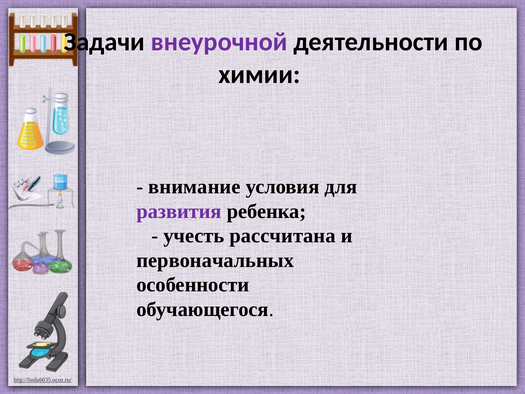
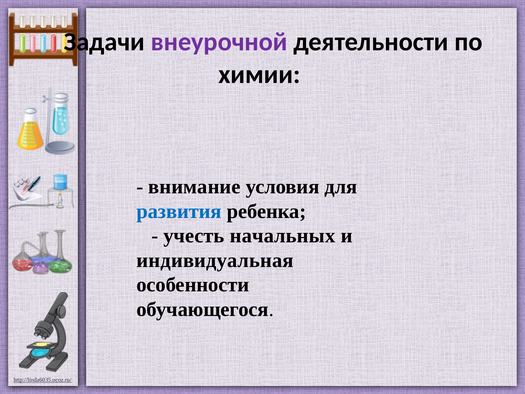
развития colour: purple -> blue (179, 211)
рассчитана: рассчитана -> начальных (282, 236)
первоначальных: первоначальных -> индивидуальная (215, 260)
